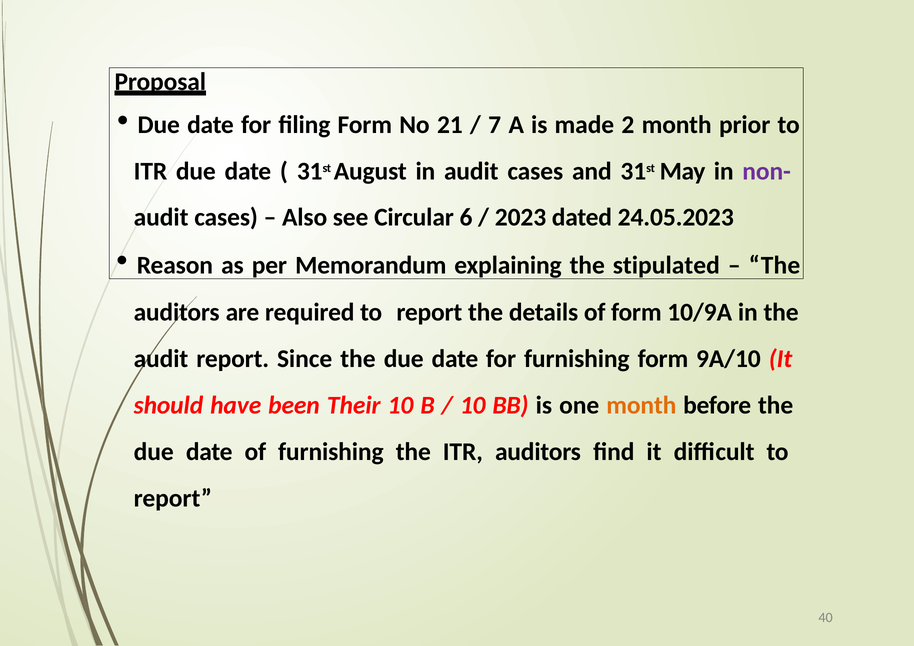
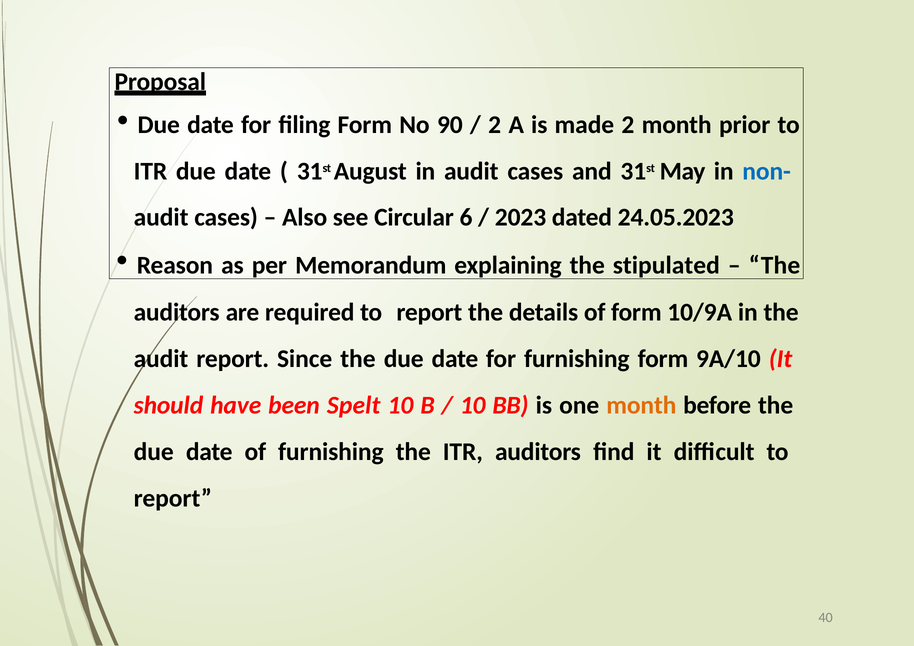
21: 21 -> 90 (450, 125)
7: 7 -> 2 (495, 125)
non- colour: purple -> blue (767, 171)
Their: Their -> Spelt (354, 406)
